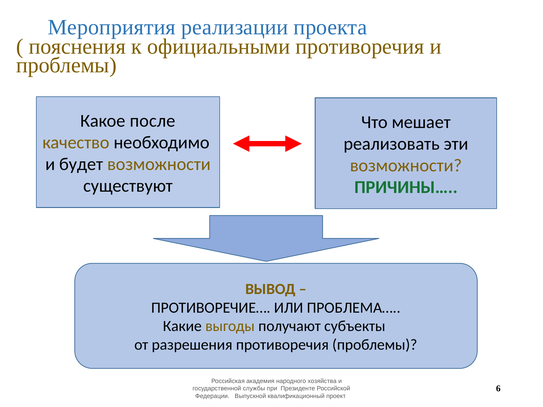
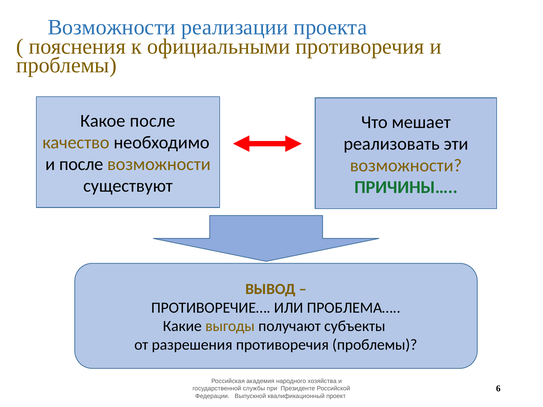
Мероприятия: Мероприятия -> Возможности (112, 27)
и будет: будет -> после (81, 164)
